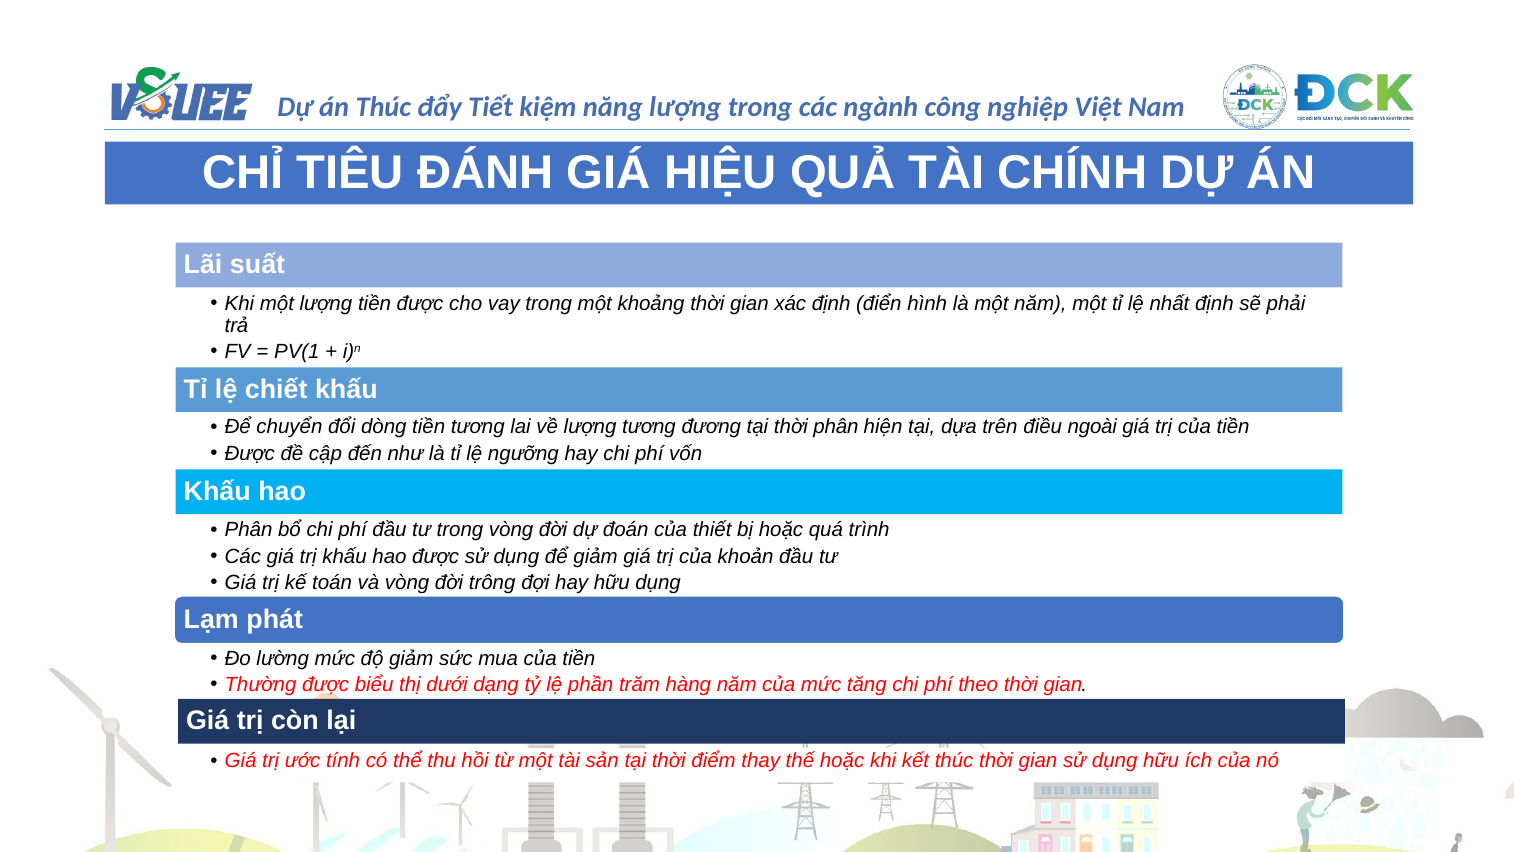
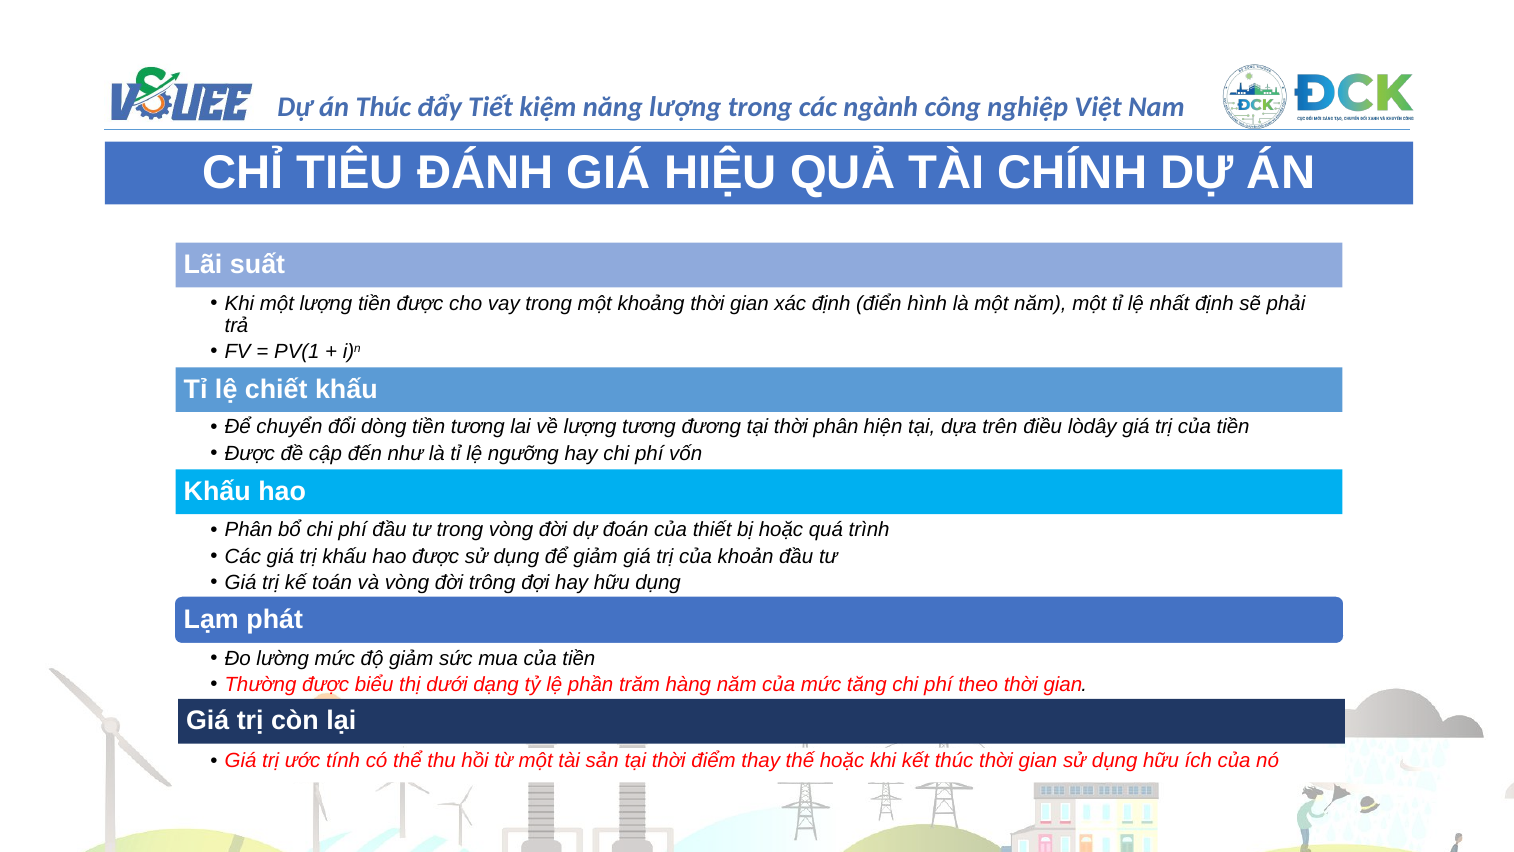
ngoài: ngoài -> lòdây (1092, 427)
